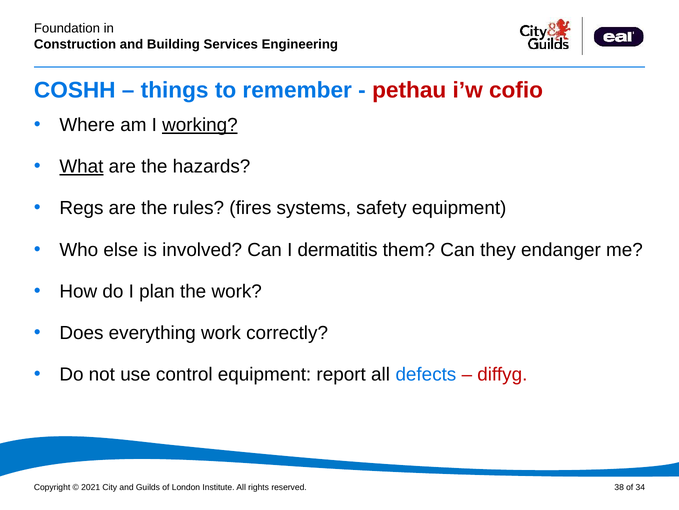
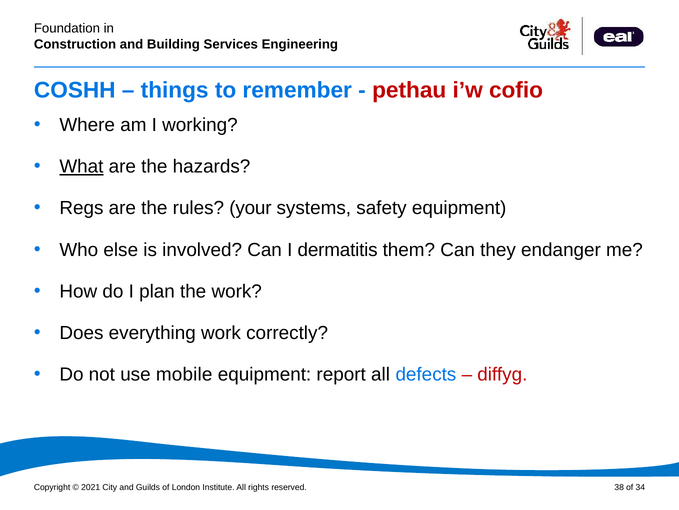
working underline: present -> none (200, 125)
fires: fires -> your (250, 208)
control: control -> mobile (184, 374)
